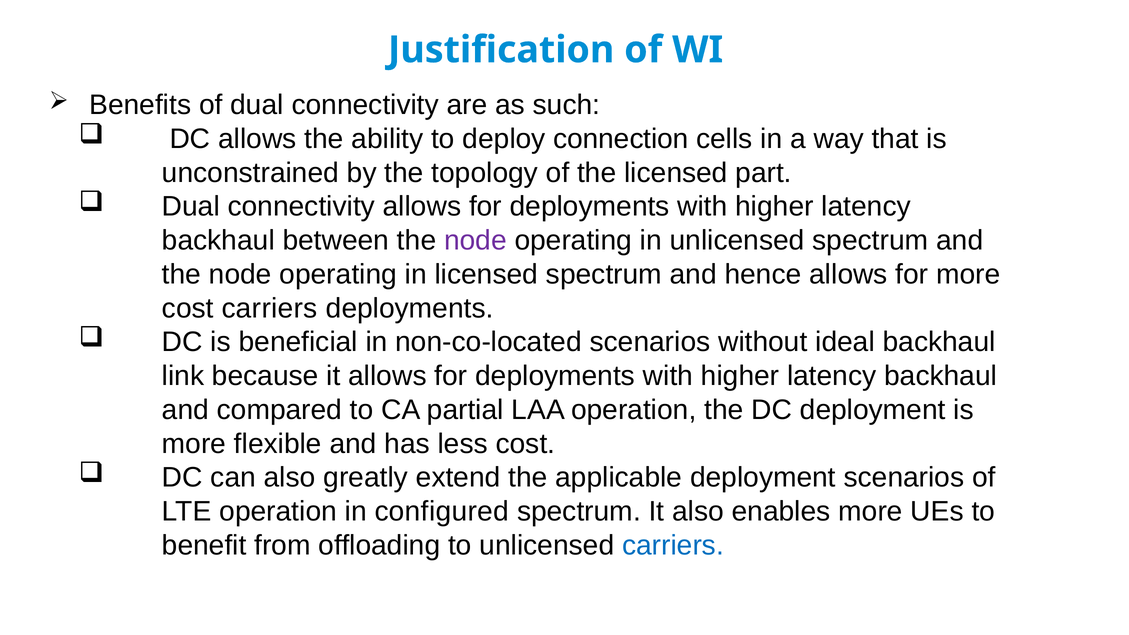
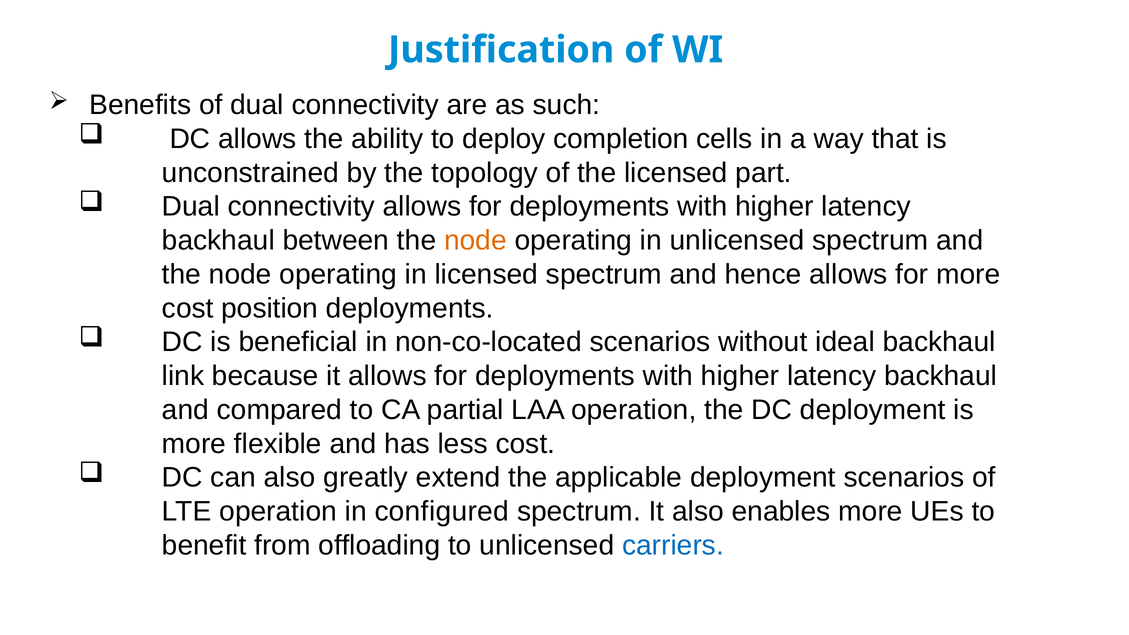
connection: connection -> completion (621, 139)
node colour: purple -> orange (475, 241)
cost carriers: carriers -> position (270, 308)
